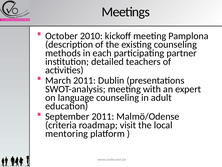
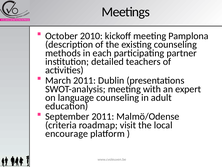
mentoring: mentoring -> encourage (67, 133)
